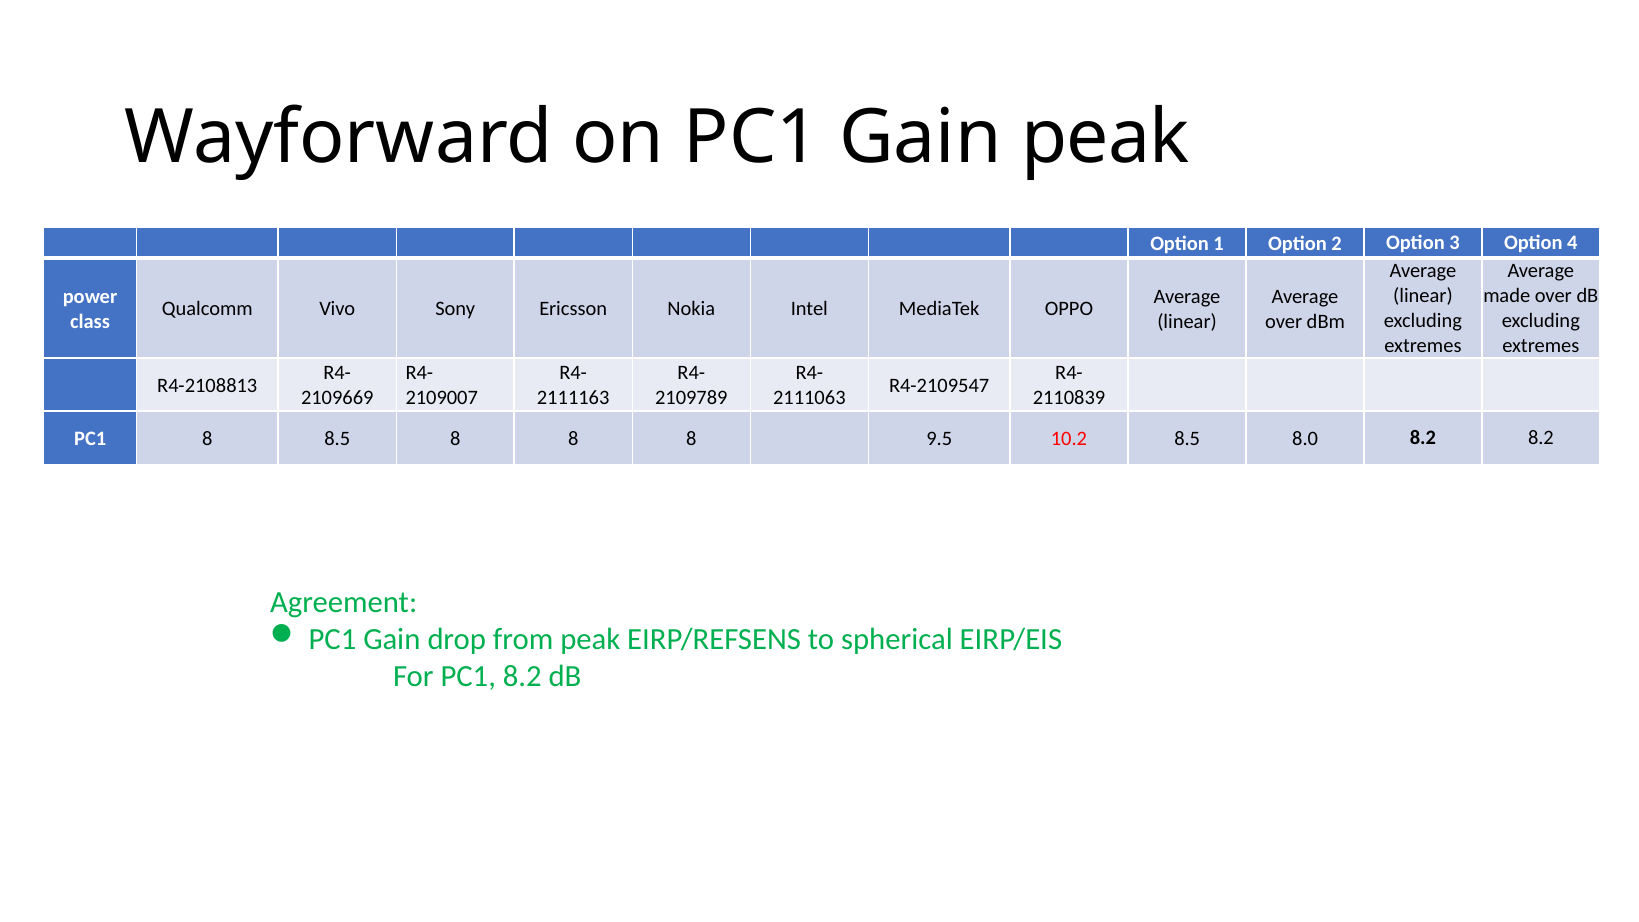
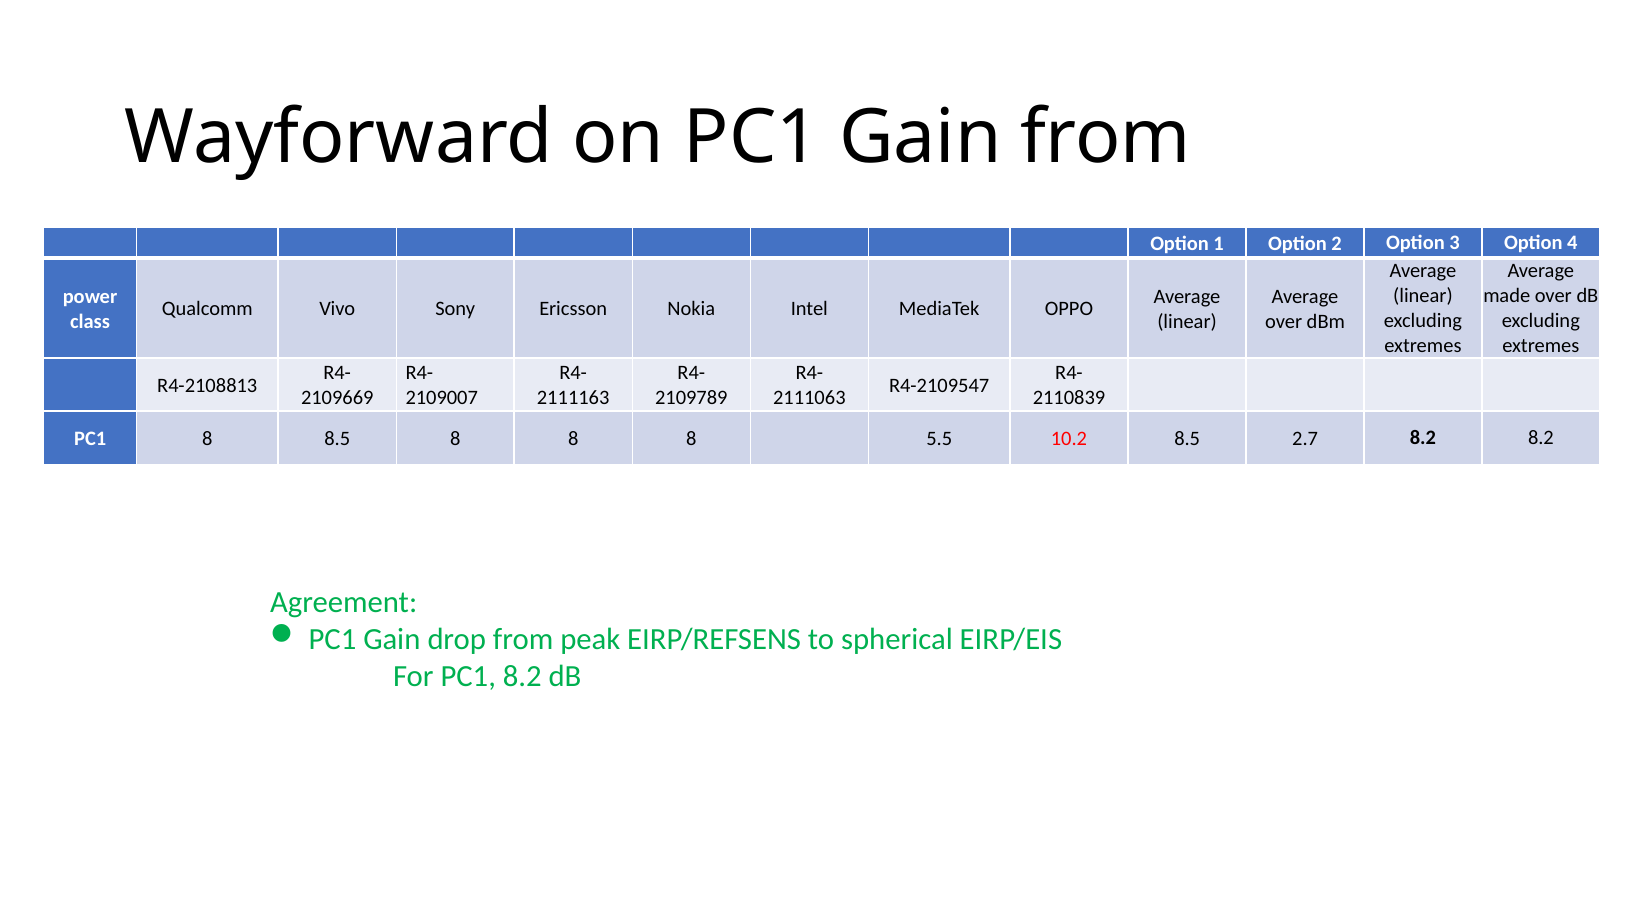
Gain peak: peak -> from (1105, 138)
9.5: 9.5 -> 5.5 (939, 439)
8.0: 8.0 -> 2.7 (1305, 439)
